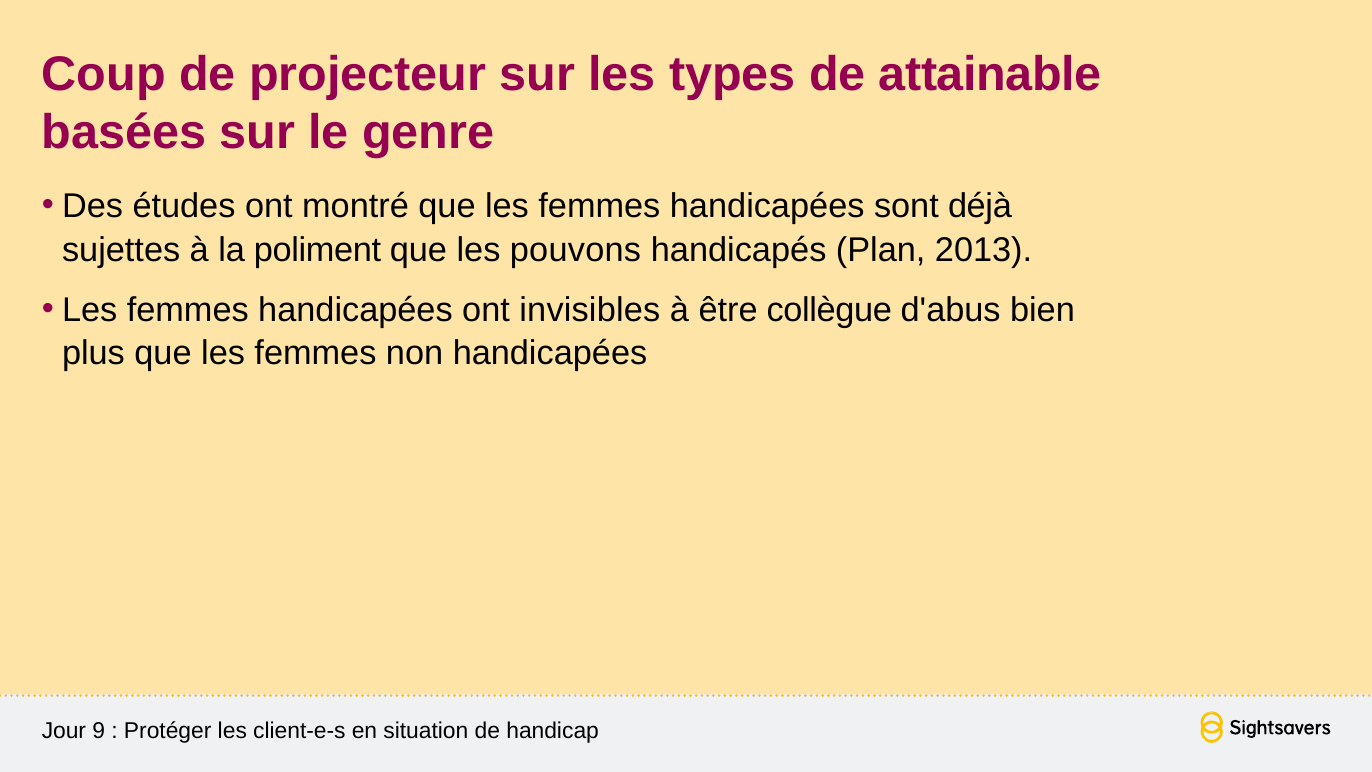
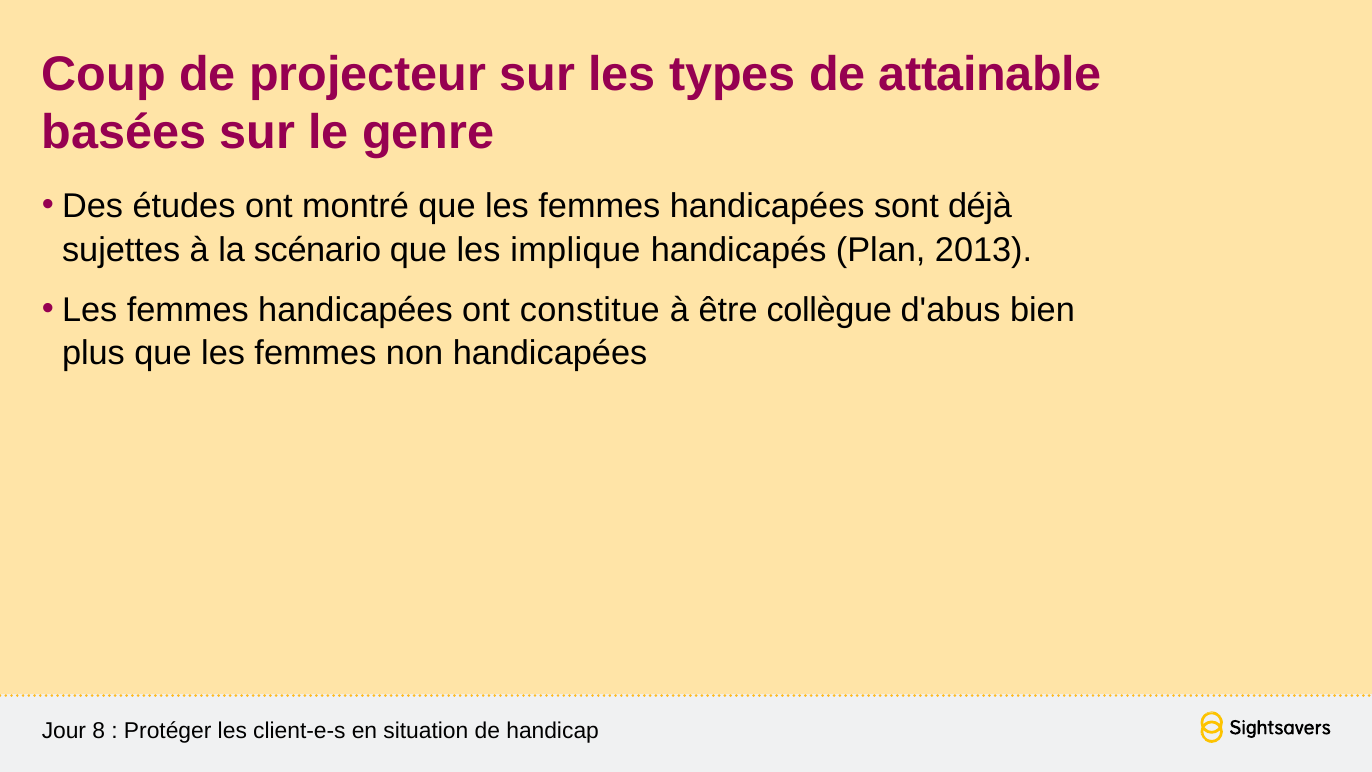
poliment: poliment -> scénario (318, 250)
pouvons: pouvons -> implique (575, 250)
invisibles: invisibles -> constitue (590, 310)
9: 9 -> 8 (99, 730)
